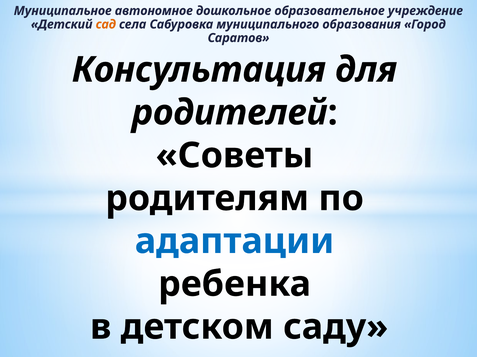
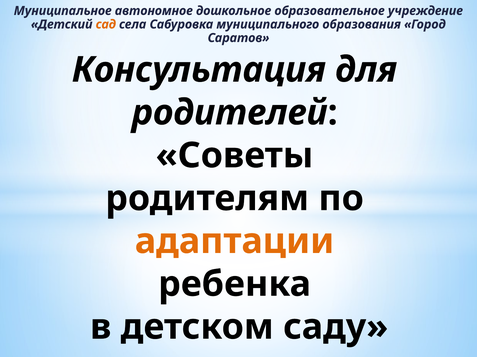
адаптации colour: blue -> orange (235, 242)
